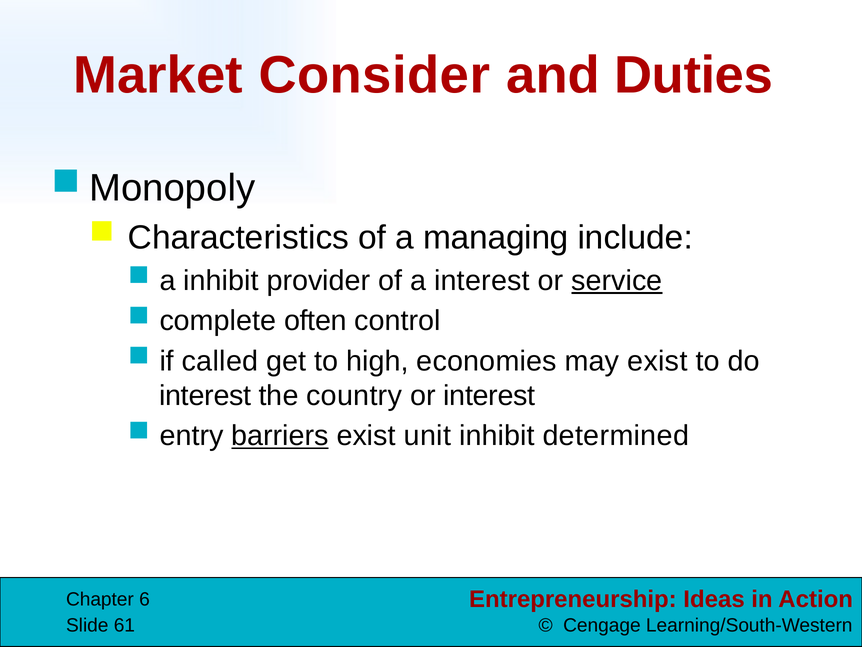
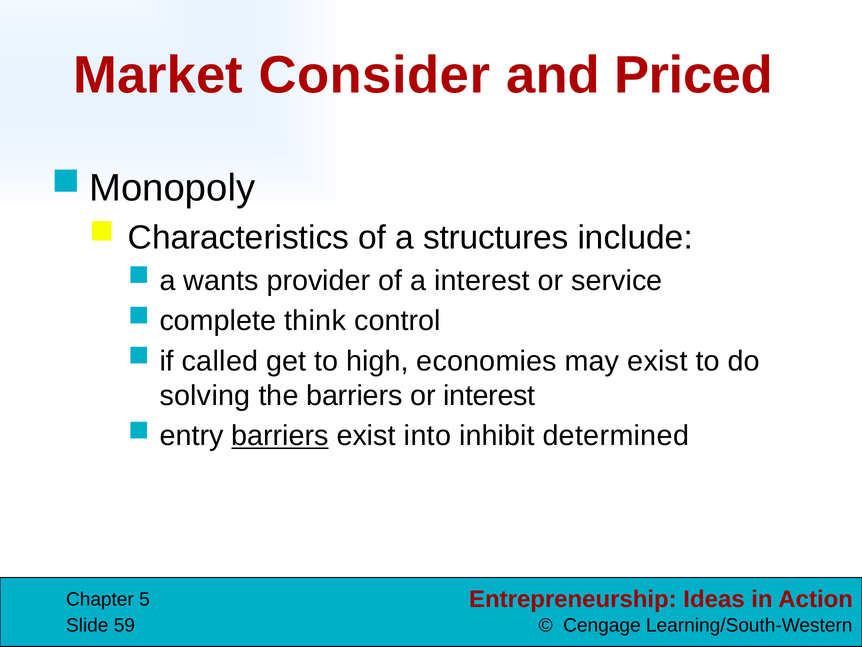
Duties: Duties -> Priced (694, 76)
managing: managing -> structures (496, 238)
a inhibit: inhibit -> wants (221, 280)
service underline: present -> none (617, 280)
often: often -> think (315, 321)
interest: interest -> solving (205, 395)
the country: country -> barriers (354, 395)
unit: unit -> into (427, 435)
6: 6 -> 5 (145, 599)
61: 61 -> 59 (124, 625)
